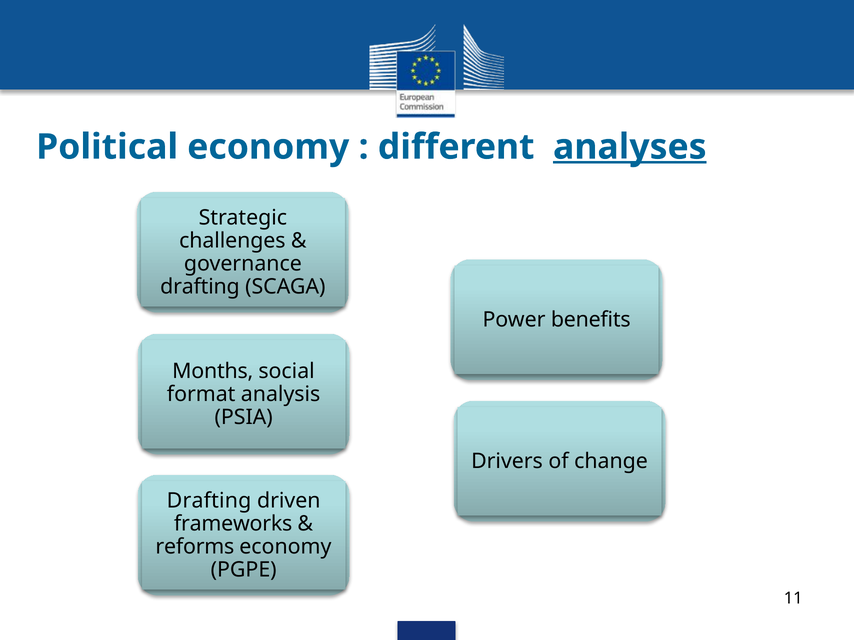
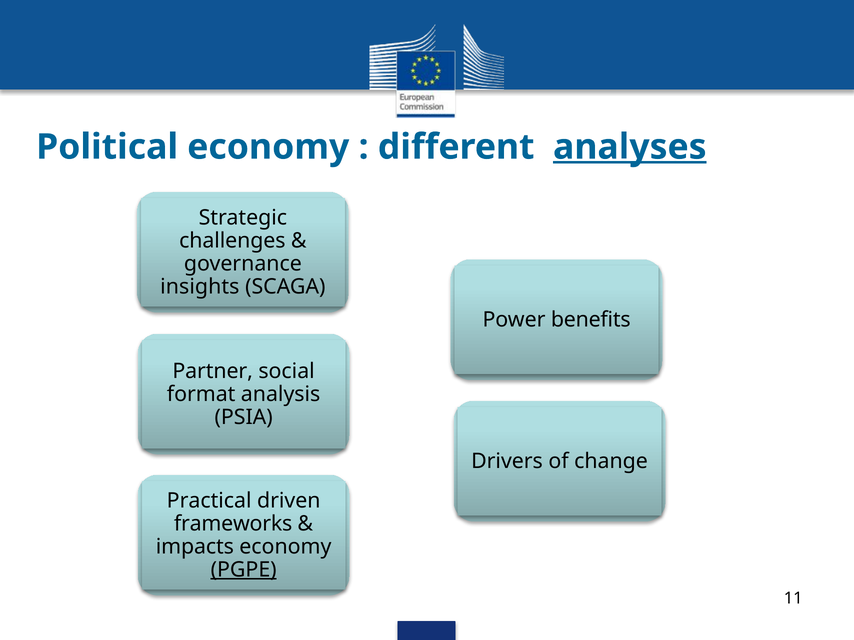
drafting: drafting -> insights (200, 287)
Months: Months -> Partner (213, 371)
Drafting: Drafting -> Practical (209, 501)
reforms: reforms -> impacts (195, 547)
PGPE underline: none -> present (244, 570)
